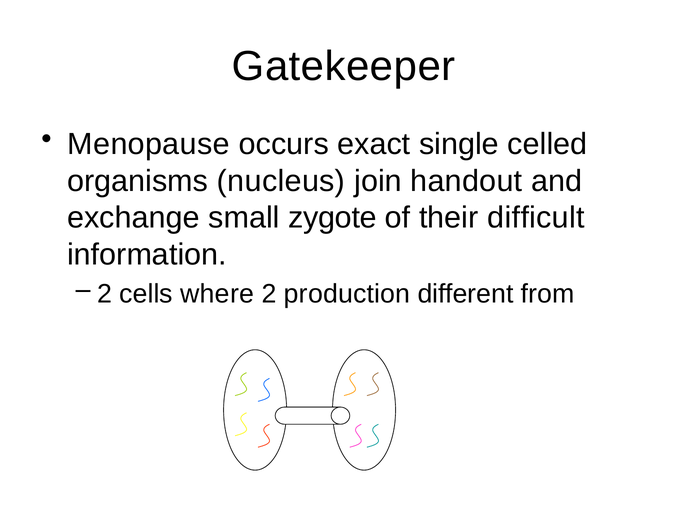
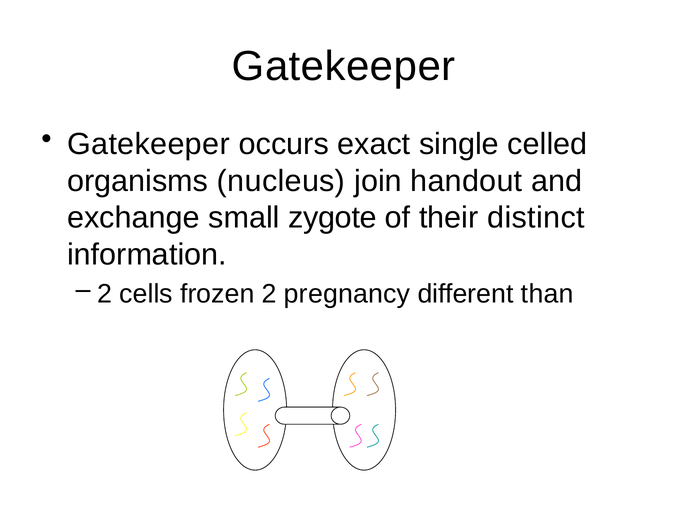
Menopause: Menopause -> Gatekeeper (149, 144)
difficult: difficult -> distinct (536, 218)
where: where -> frozen (217, 294)
production: production -> pregnancy (347, 294)
from: from -> than (547, 294)
